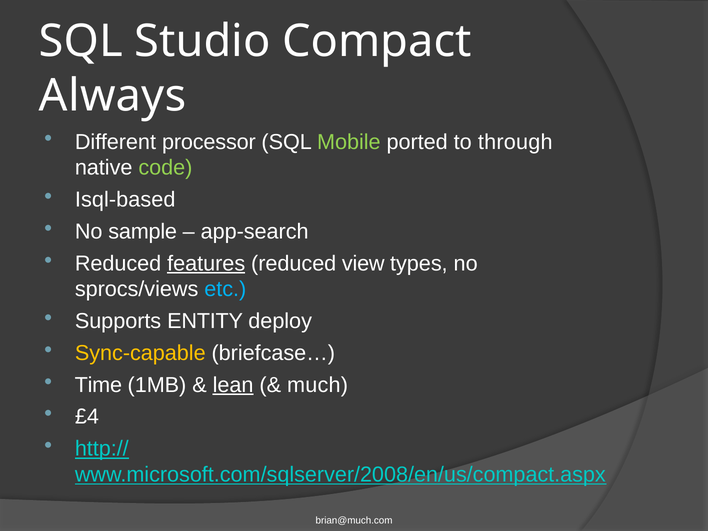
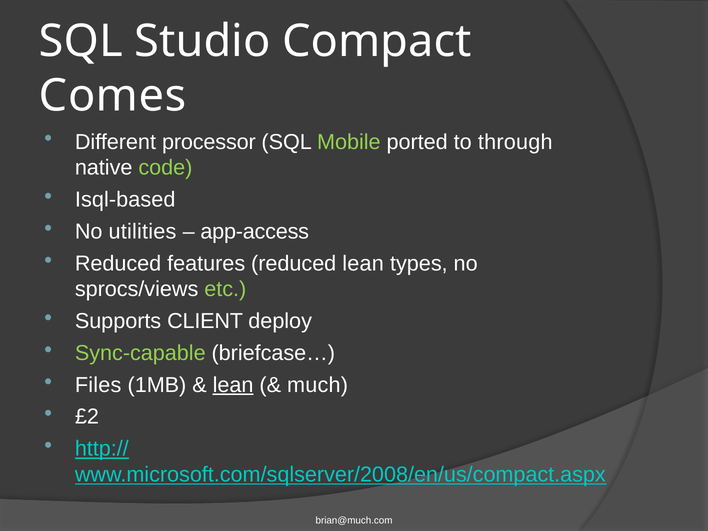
Always: Always -> Comes (113, 96)
sample: sample -> utilities (142, 232)
app-search: app-search -> app-access (255, 232)
features underline: present -> none (206, 263)
reduced view: view -> lean (363, 263)
etc colour: light blue -> light green (225, 289)
ENTITY: ENTITY -> CLIENT (205, 321)
Sync-capable colour: yellow -> light green (140, 353)
Time: Time -> Files (98, 385)
£4: £4 -> £2 (87, 417)
